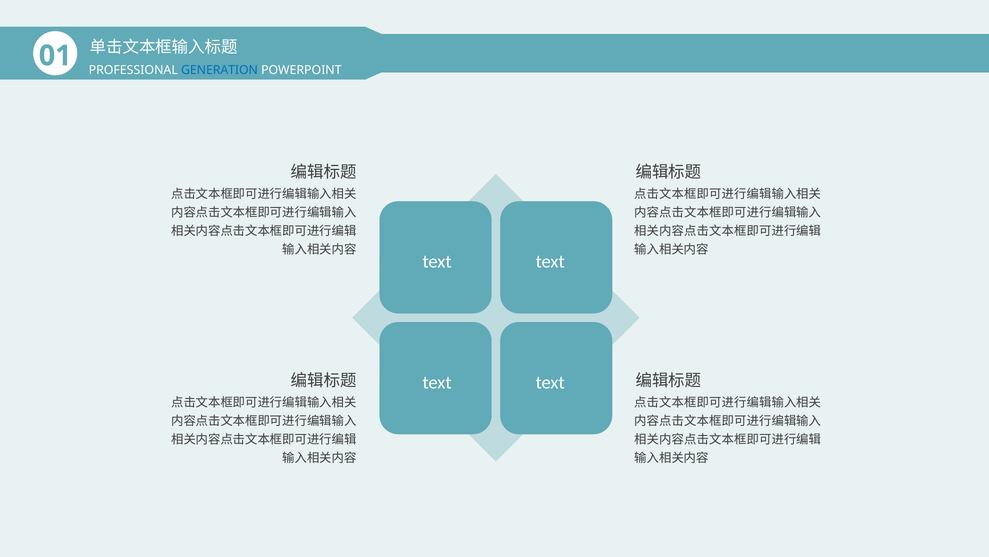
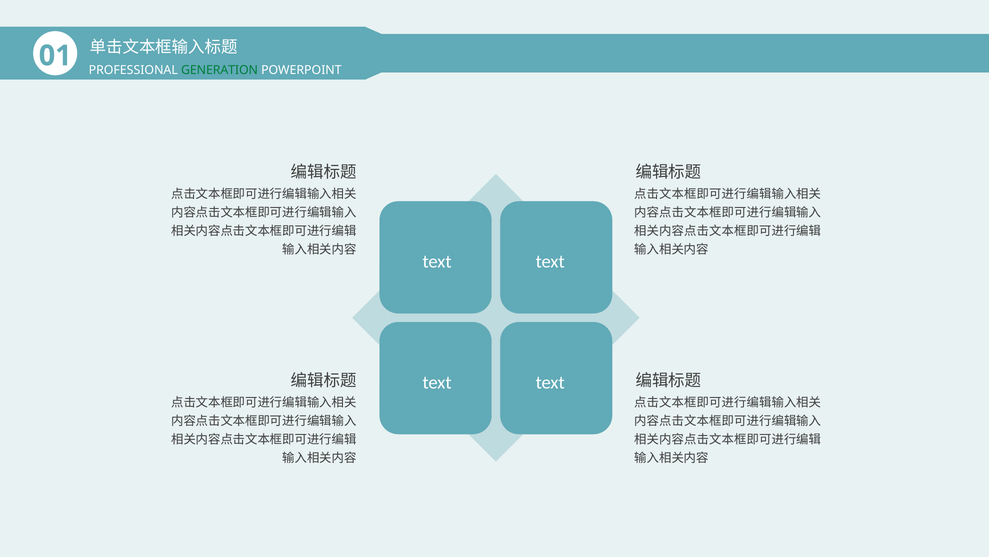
GENERATION colour: blue -> green (220, 70)
